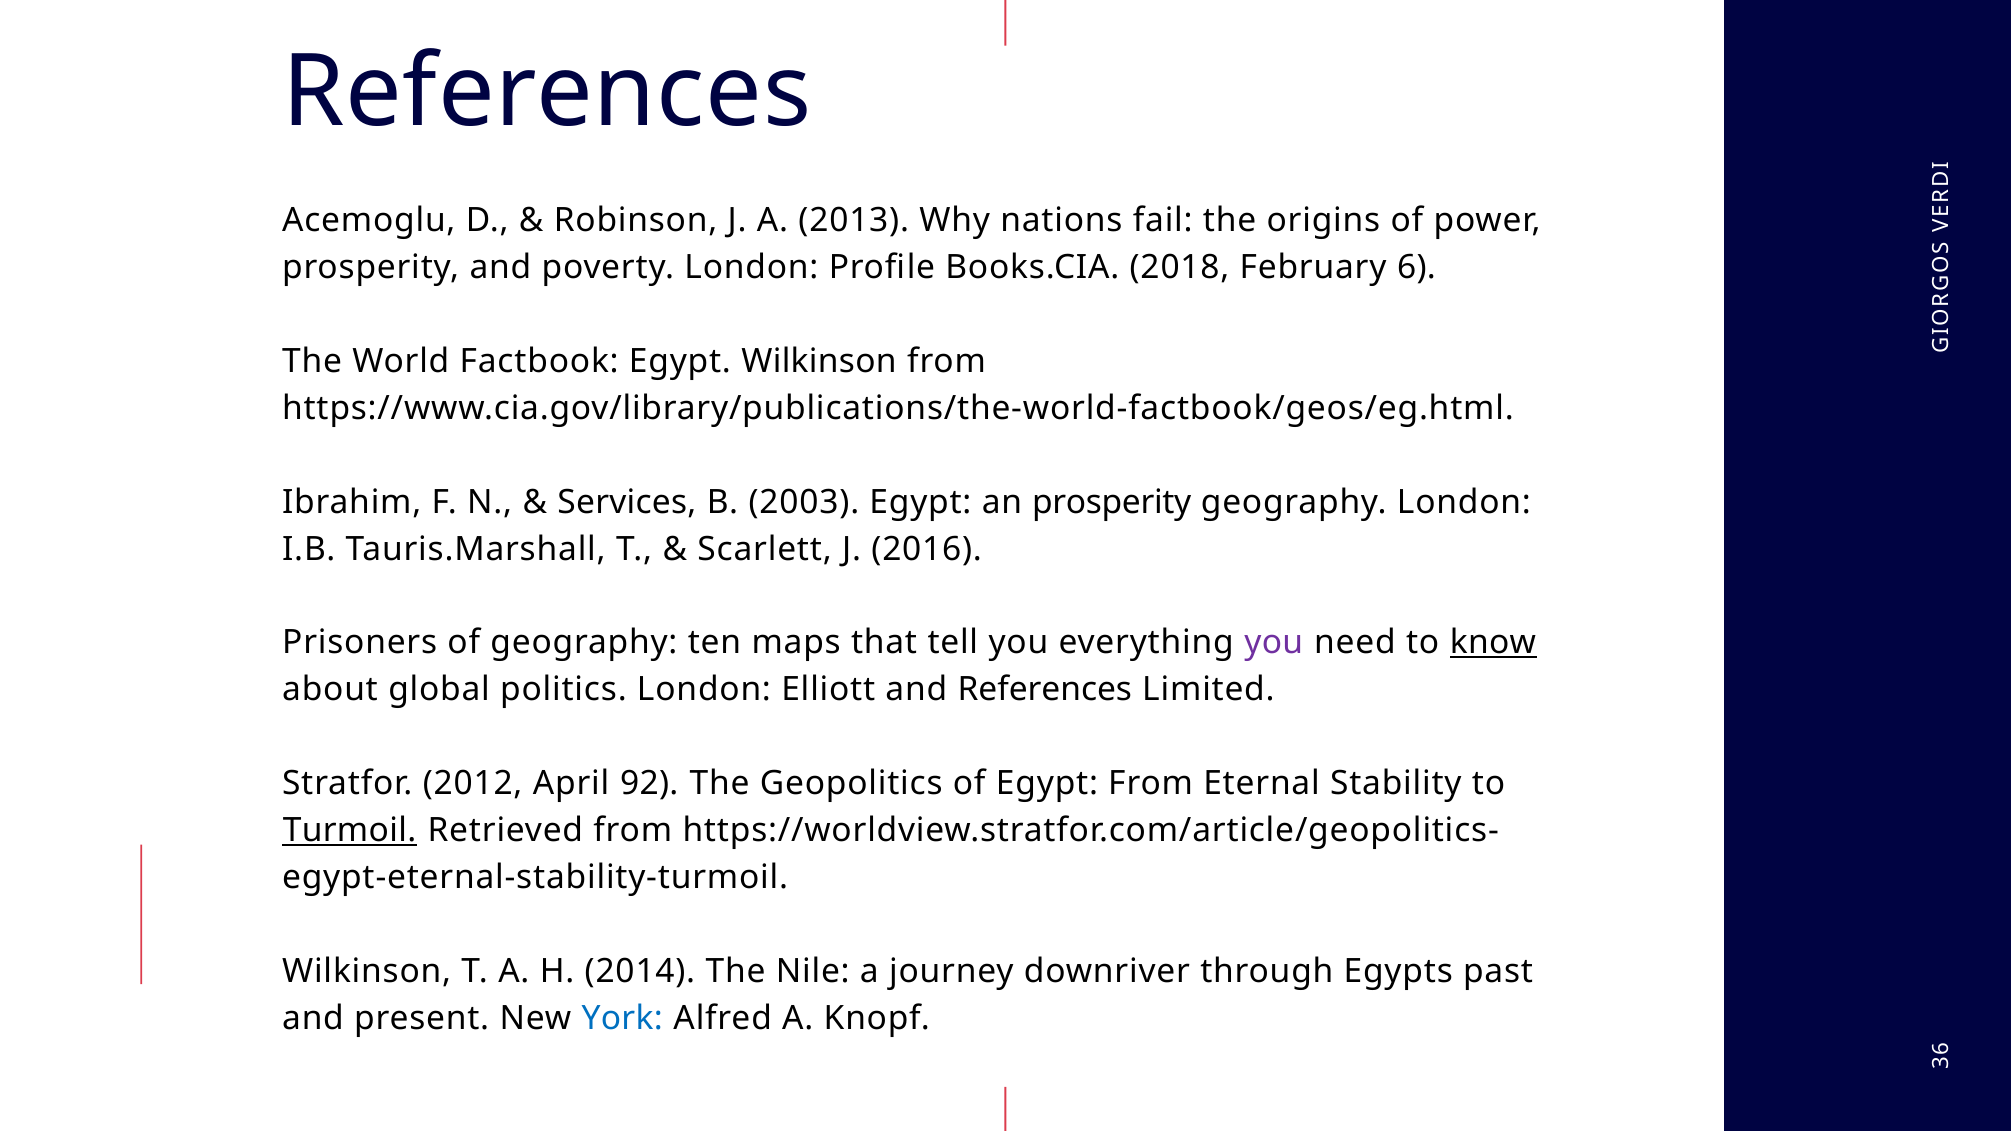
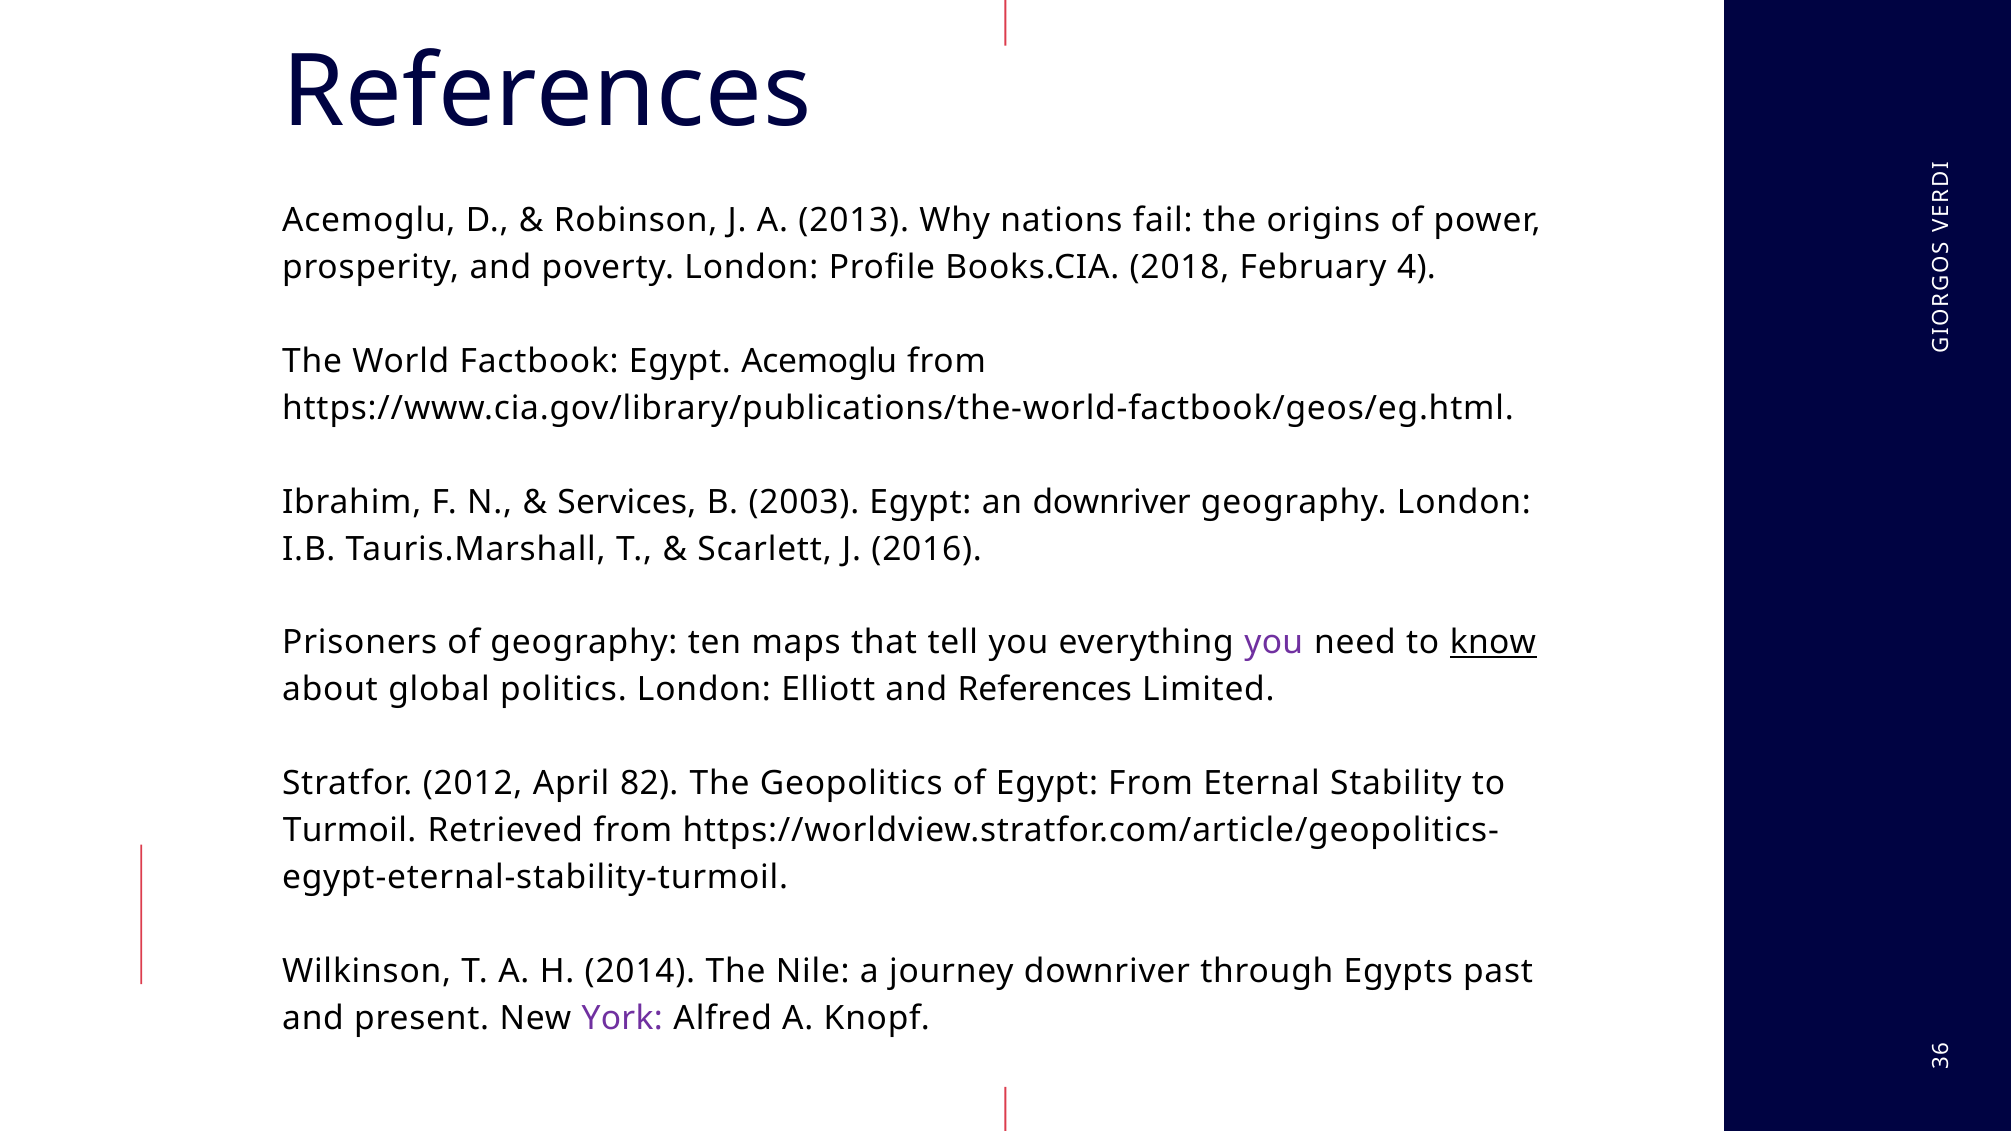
February 6: 6 -> 4 (1416, 268)
Egypt Wilkinson: Wilkinson -> Acemoglu (819, 362)
an prosperity: prosperity -> downriver (1112, 502)
92: 92 -> 82 (649, 784)
Turmoil underline: present -> none (350, 831)
York colour: blue -> purple (622, 1018)
